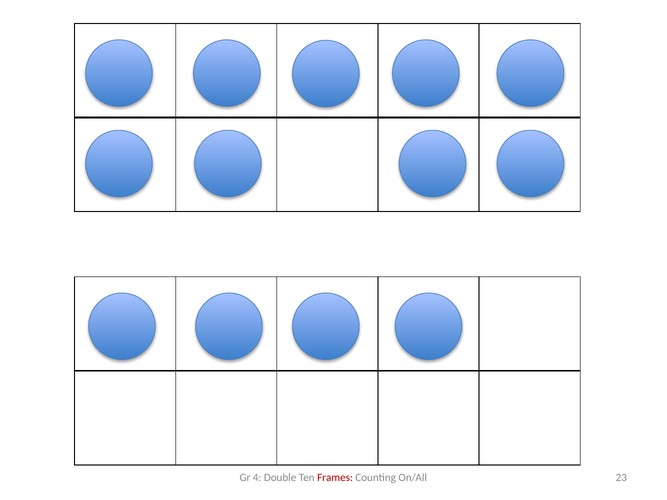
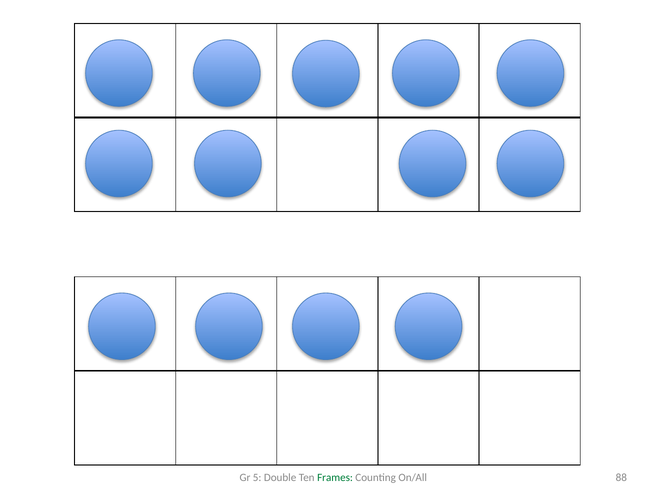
4: 4 -> 5 (257, 478)
Frames colour: red -> green (335, 478)
23: 23 -> 88 (621, 478)
